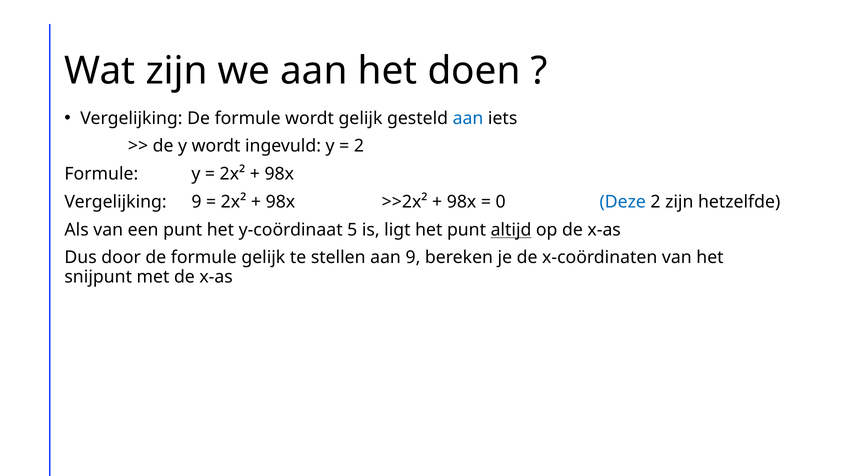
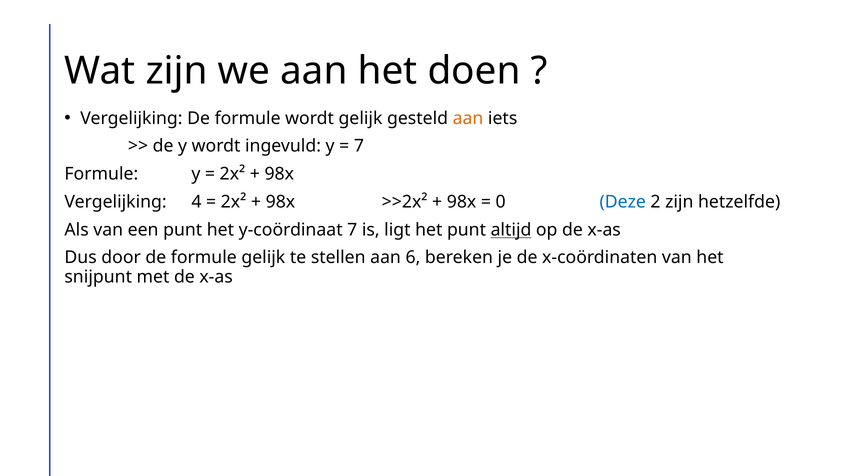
aan colour: blue -> orange (468, 118)
2: 2 -> 7 (359, 146)
Vergelijking 9: 9 -> 4 (196, 202)
y-coördinaat 5: 5 -> 7 (352, 230)
aan 9: 9 -> 6 (413, 258)
